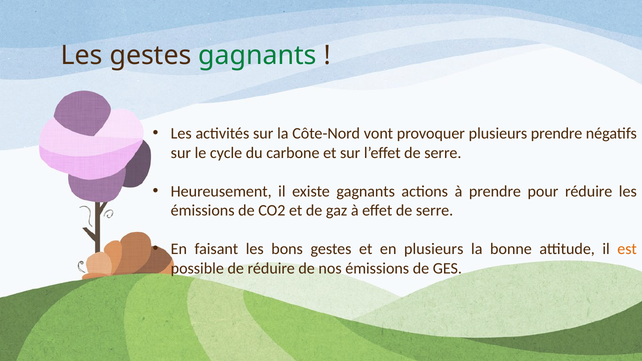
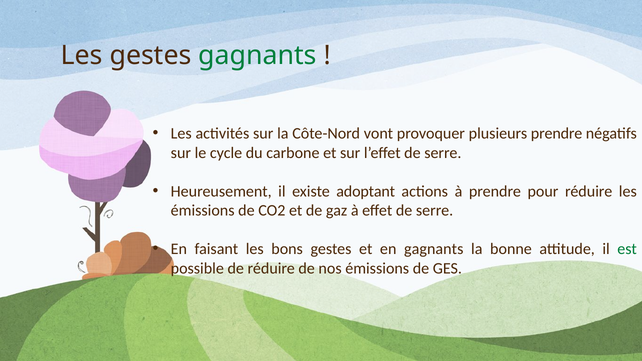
existe gagnants: gagnants -> adoptant (366, 191)
en plusieurs: plusieurs -> gagnants (434, 249)
est colour: orange -> green (627, 249)
